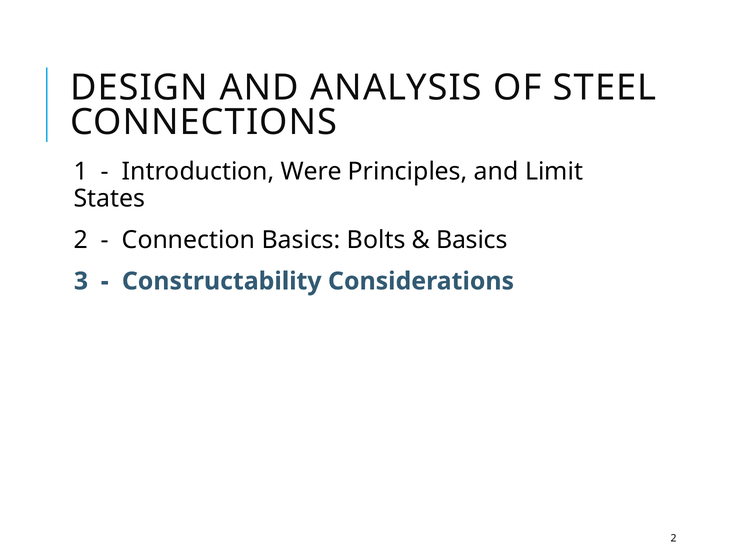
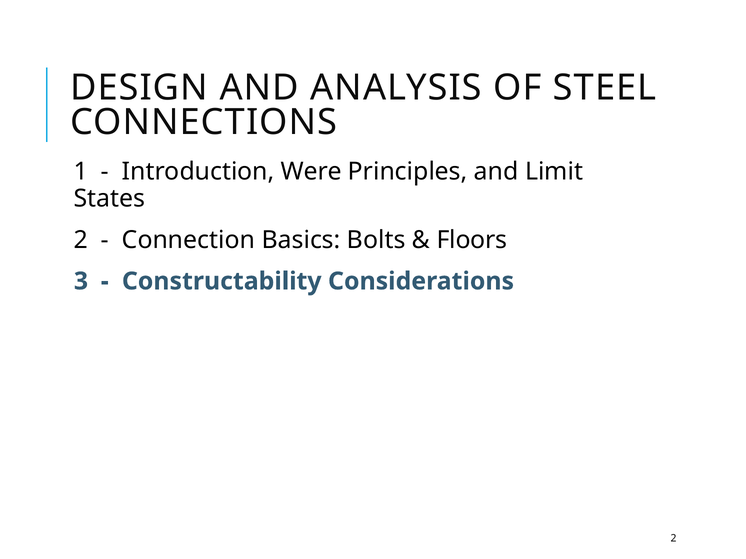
Basics: Basics -> Floors (472, 240)
